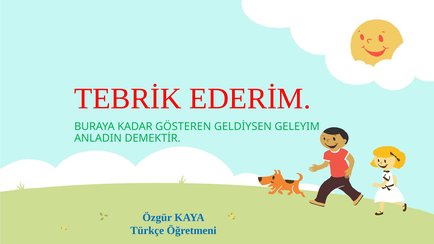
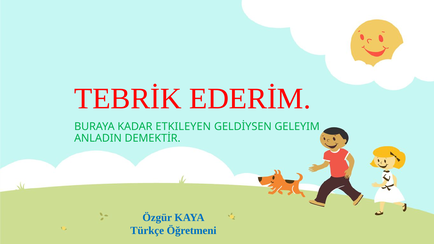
GÖSTEREN: GÖSTEREN -> ETKILEYEN (183, 127)
